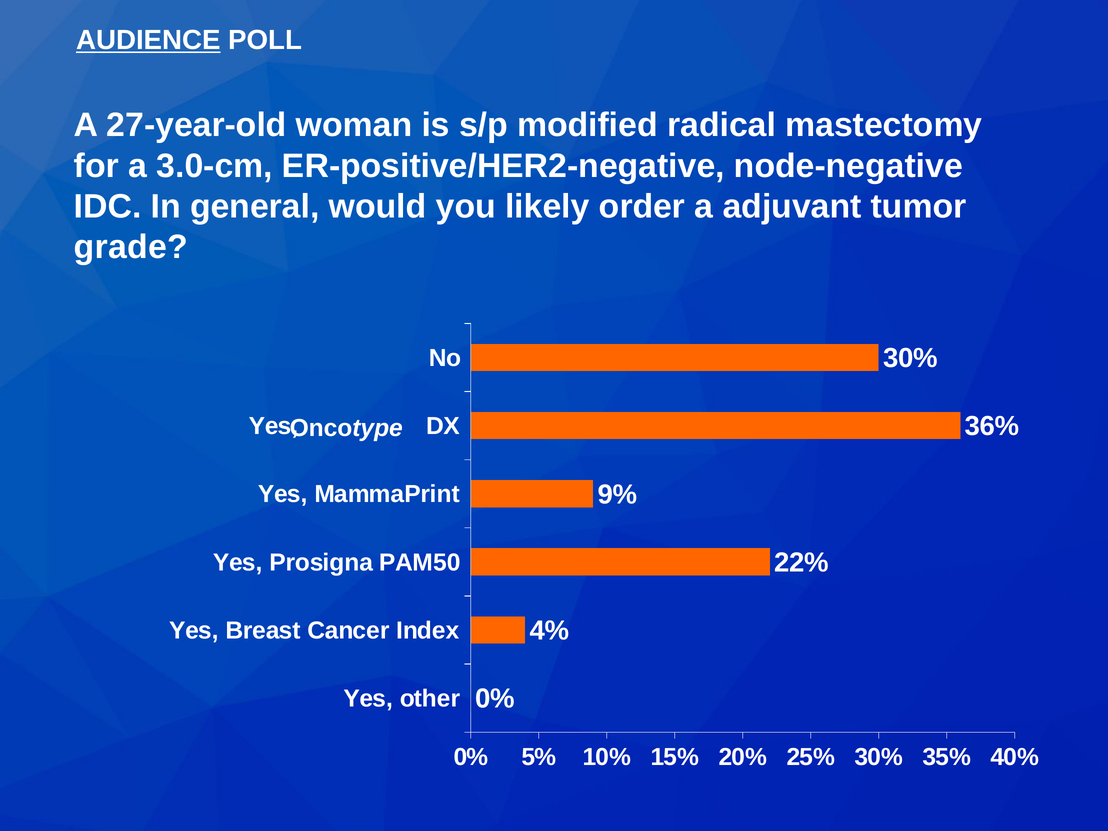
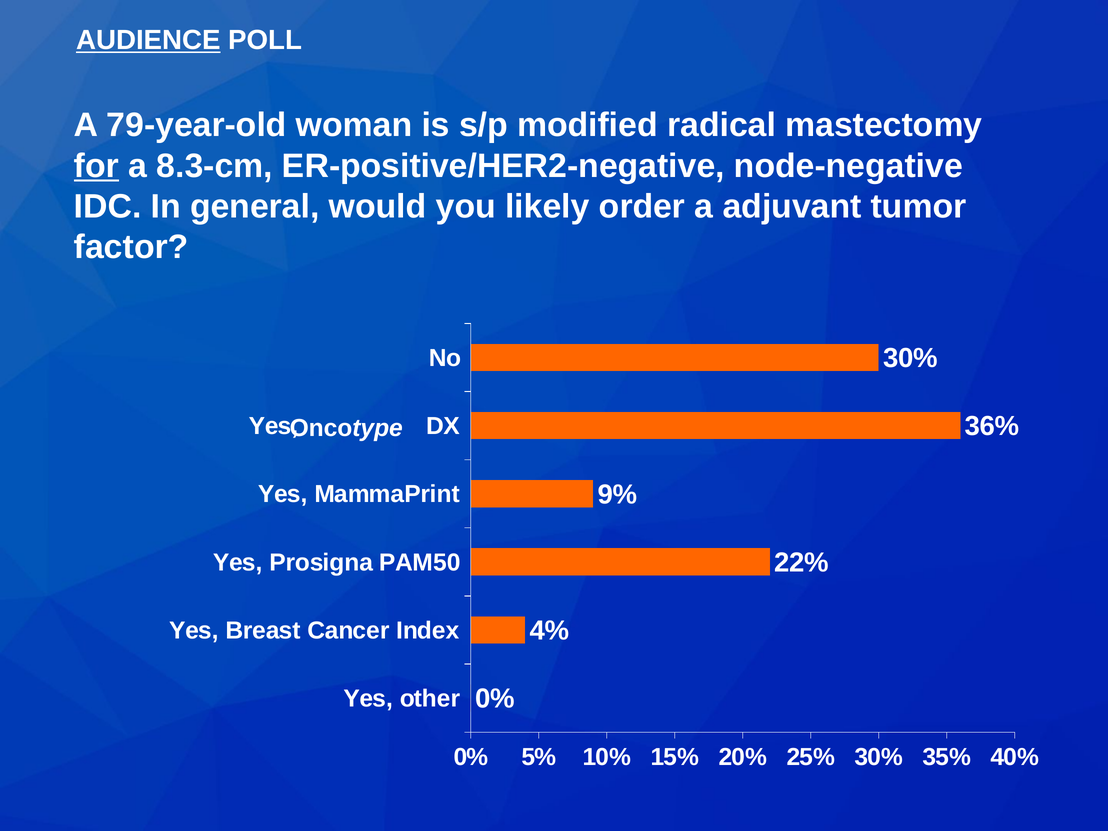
27-year-old: 27-year-old -> 79-year-old (196, 125)
for underline: none -> present (96, 166)
3.0-cm: 3.0-cm -> 8.3-cm (215, 166)
grade: grade -> factor (131, 247)
